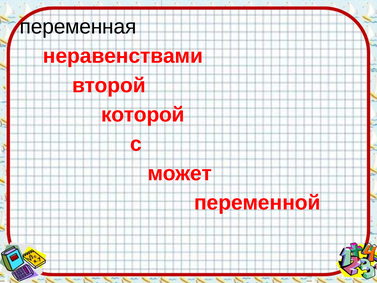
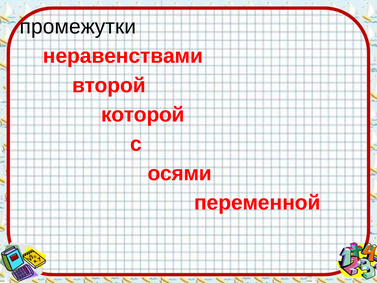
переменная: переменная -> промежутки (78, 27)
может: может -> осями (180, 173)
